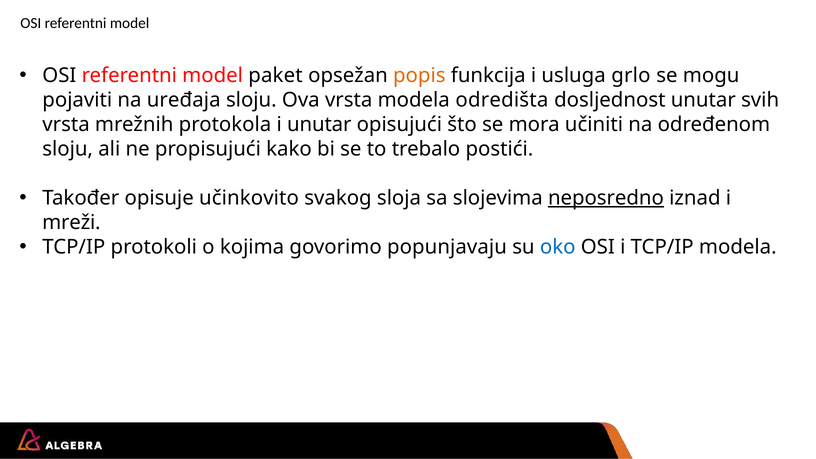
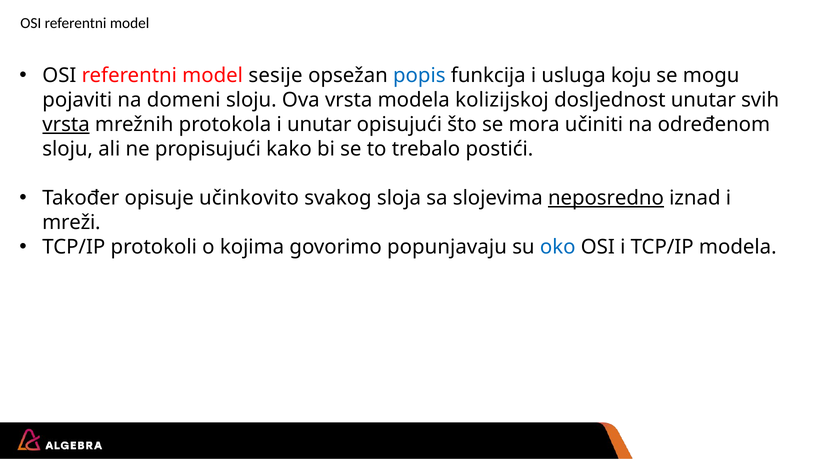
paket: paket -> sesije (275, 76)
popis colour: orange -> blue (419, 76)
grlo: grlo -> koju (631, 76)
uređaja: uređaja -> domeni (184, 100)
odredišta: odredišta -> kolizijskoj (502, 100)
vrsta underline: none -> present (66, 125)
